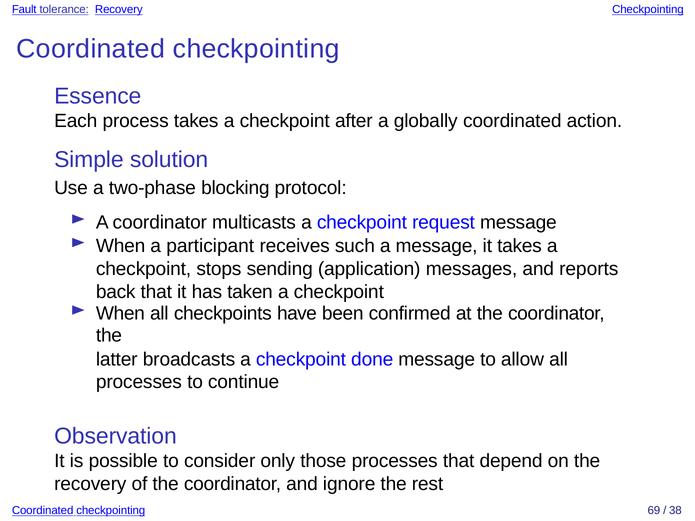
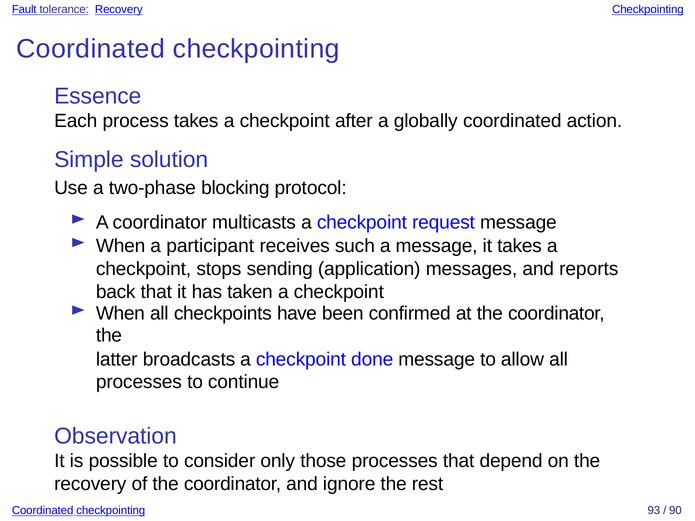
69: 69 -> 93 (654, 511)
38: 38 -> 90 (675, 511)
